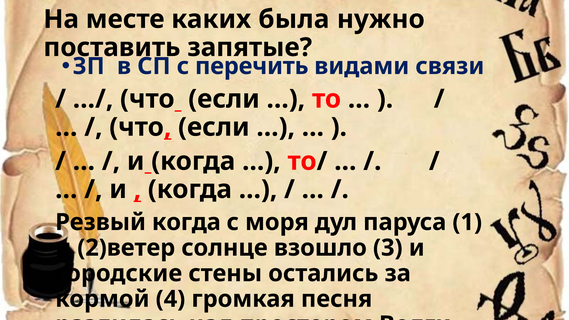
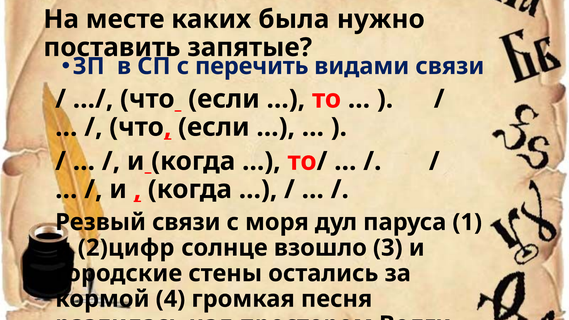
Резвый когда: когда -> связи (186, 222)
2)ветер: 2)ветер -> 2)цифр (126, 248)
